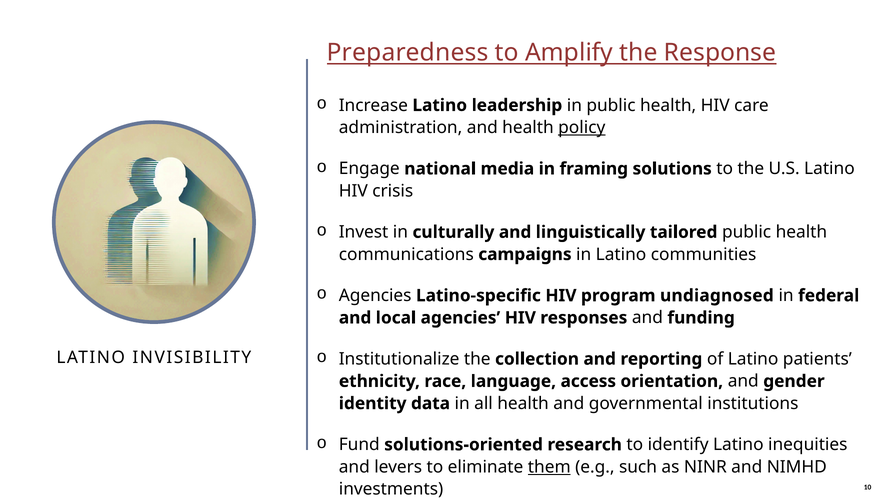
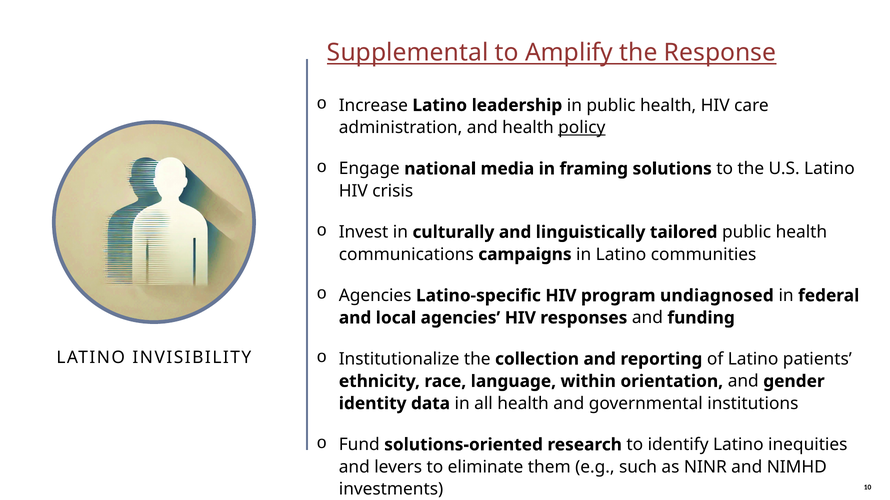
Preparedness: Preparedness -> Supplemental (408, 53)
access: access -> within (588, 382)
them underline: present -> none (549, 467)
